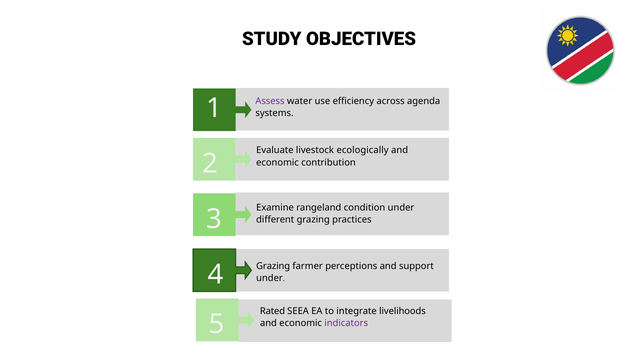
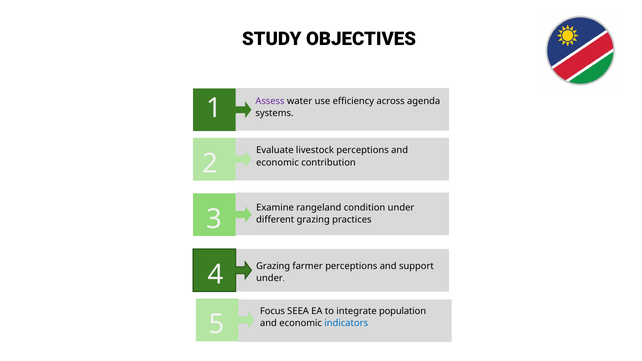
livestock ecologically: ecologically -> perceptions (363, 150)
Rated: Rated -> Focus (273, 311)
livelihoods: livelihoods -> population (403, 311)
indicators colour: purple -> blue (346, 323)
